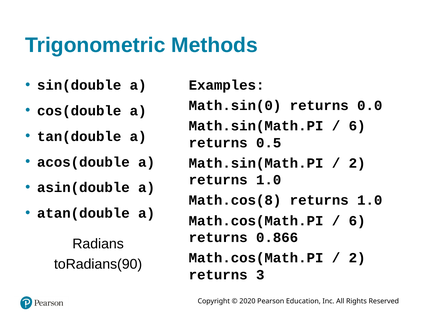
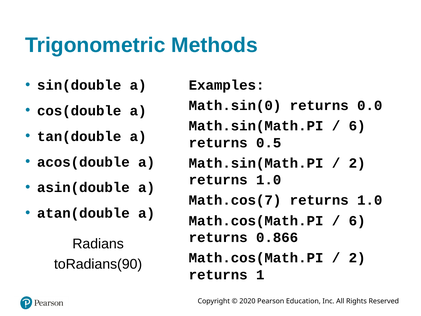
Math.cos(8: Math.cos(8 -> Math.cos(7 (235, 200)
3: 3 -> 1 (260, 275)
